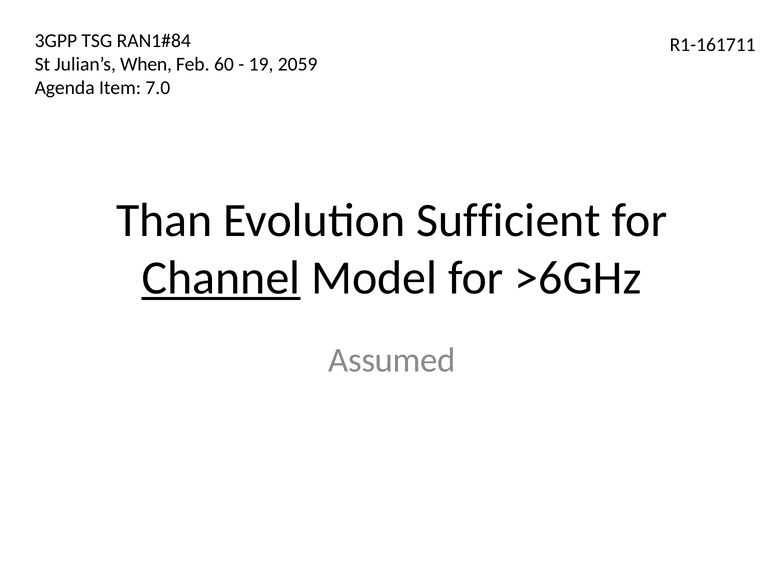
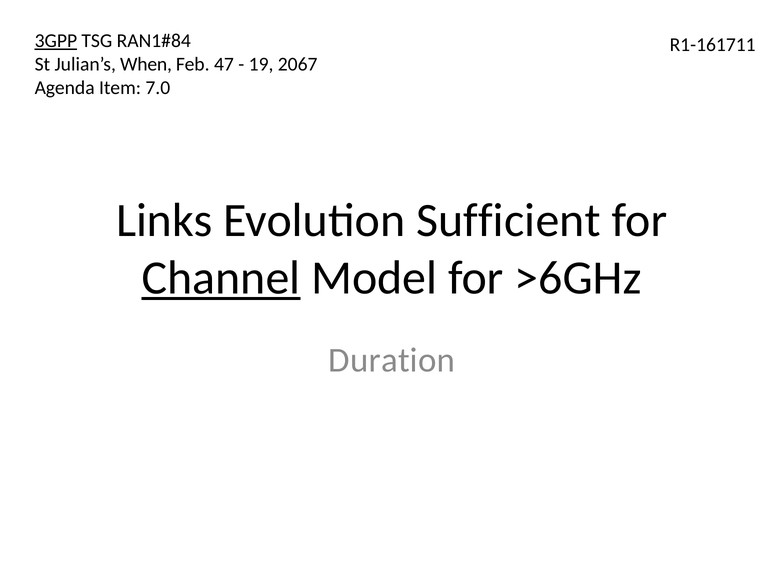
3GPP underline: none -> present (56, 41)
60: 60 -> 47 (224, 64)
2059: 2059 -> 2067 (298, 64)
Than: Than -> Links (164, 220)
Assumed: Assumed -> Duration (392, 360)
